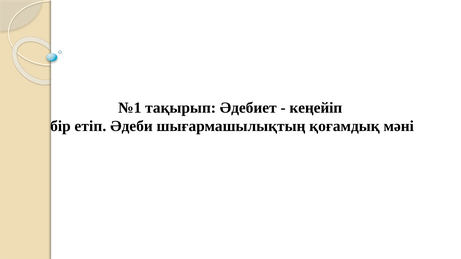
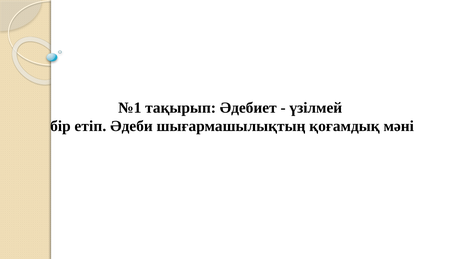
кеңейіп: кеңейіп -> үзілмей (316, 108)
